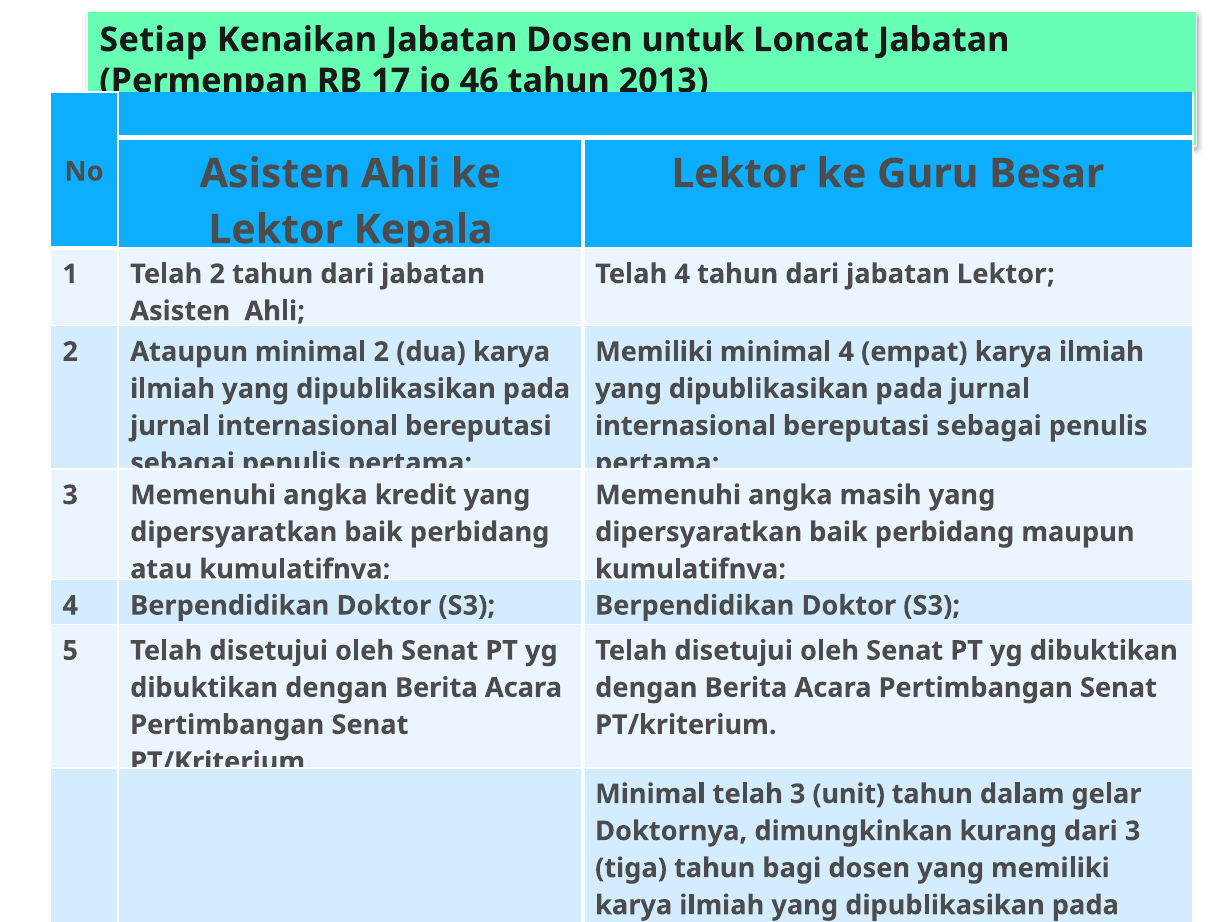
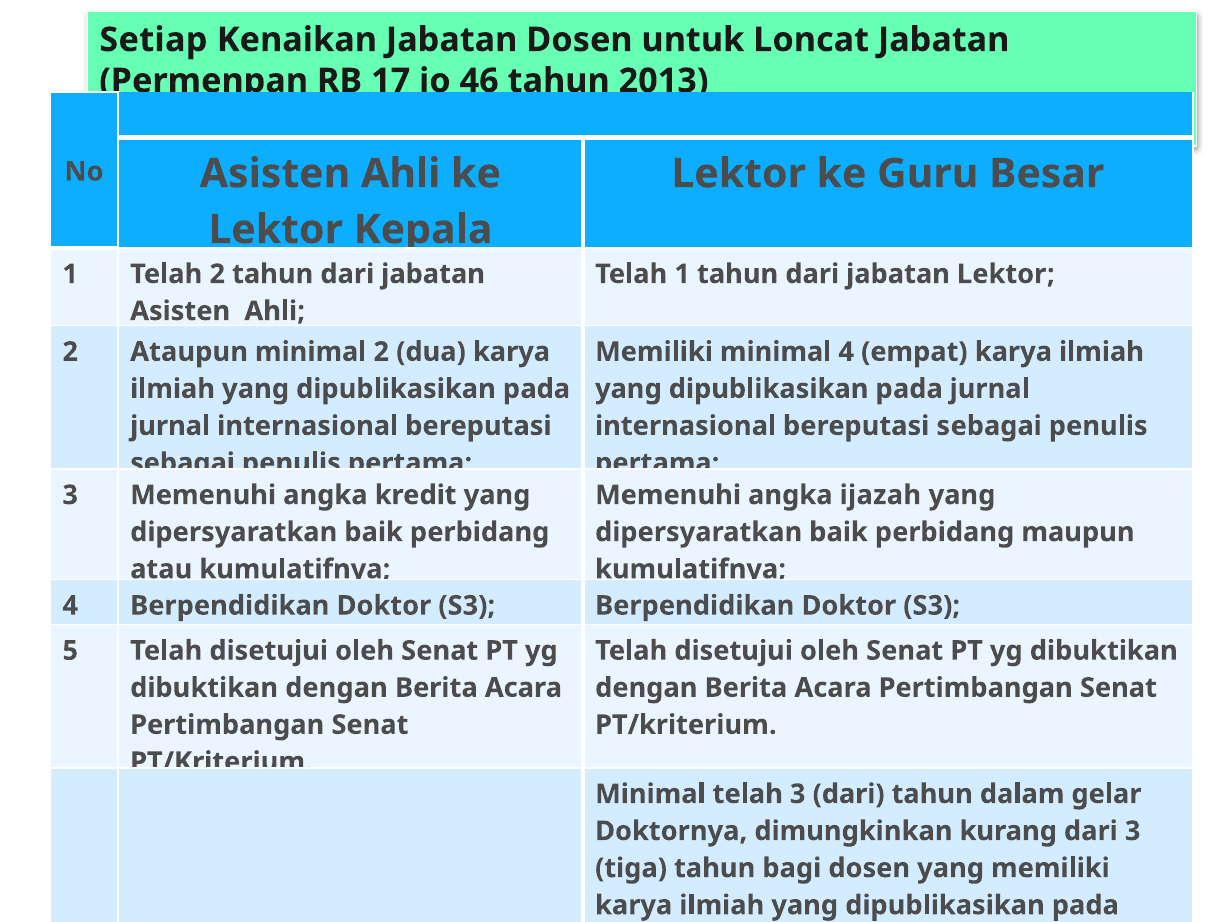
Telah 4: 4 -> 1 (682, 274)
masih: masih -> ijazah (880, 495)
3 unit: unit -> dari (849, 794)
